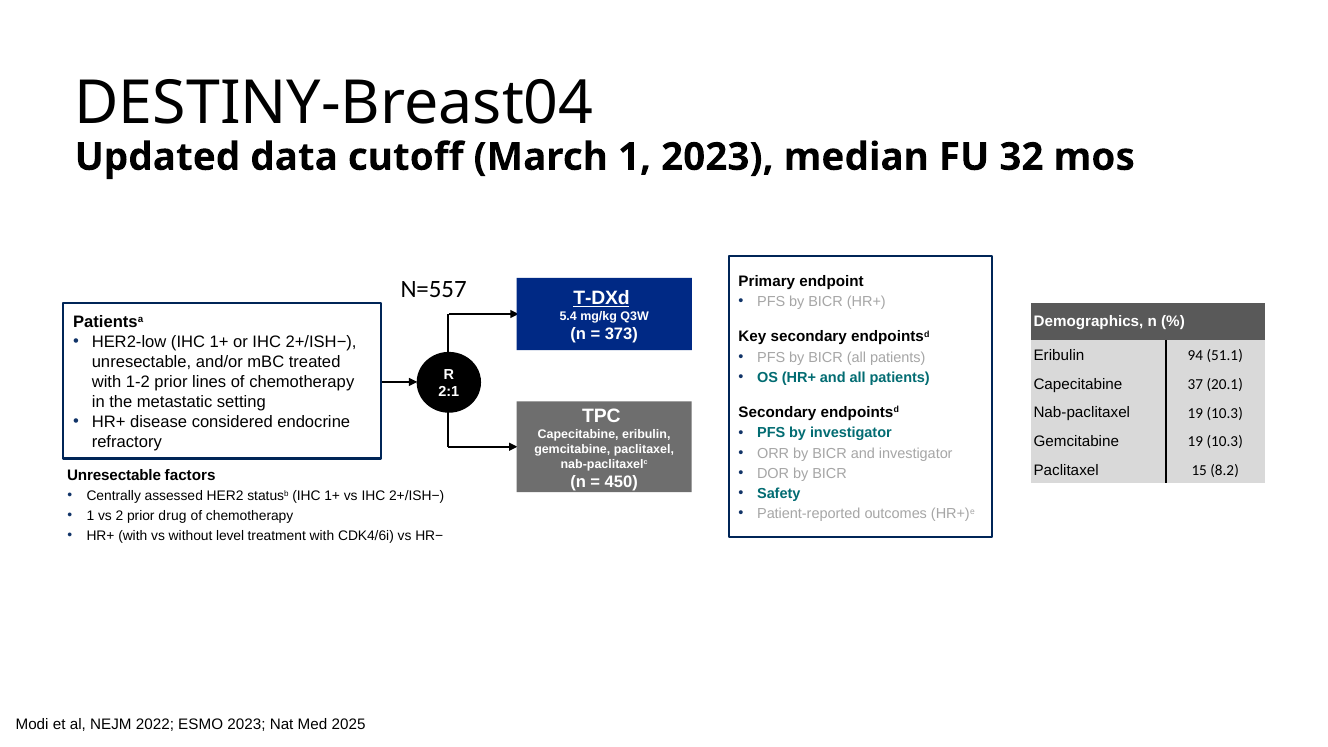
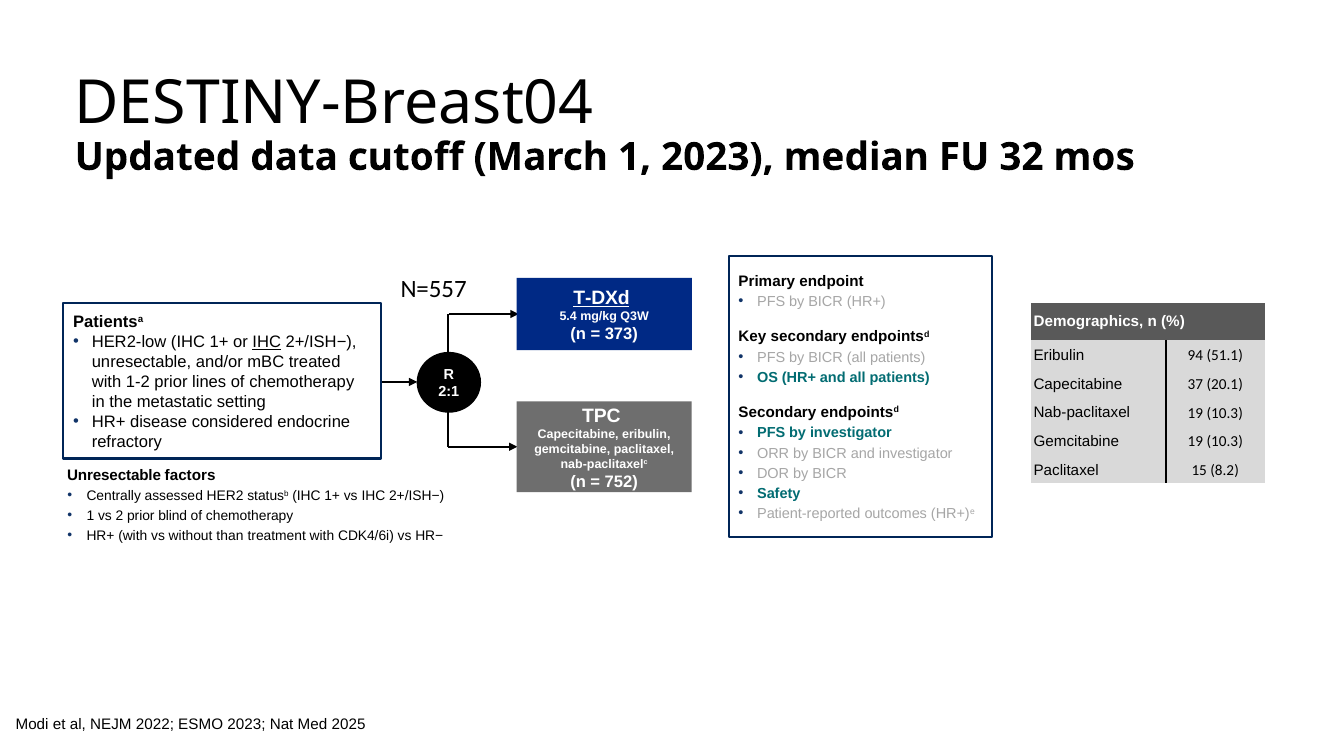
IHC underline: none -> present (267, 342)
450: 450 -> 752 (621, 482)
drug: drug -> blind (173, 516)
level: level -> than (230, 536)
